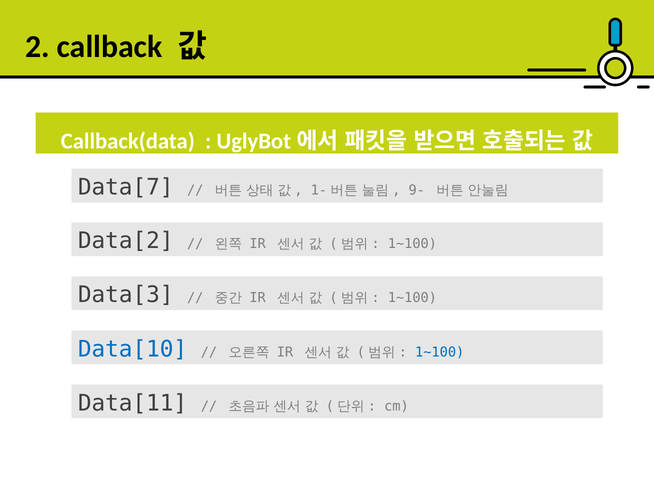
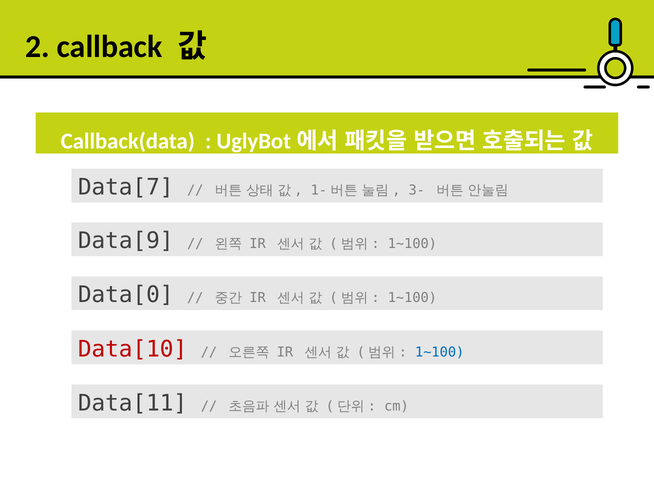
9-: 9- -> 3- (417, 190)
Data[2: Data[2 -> Data[9 (126, 241)
Data[3: Data[3 -> Data[0 (126, 295)
Data[10 colour: blue -> red (133, 349)
